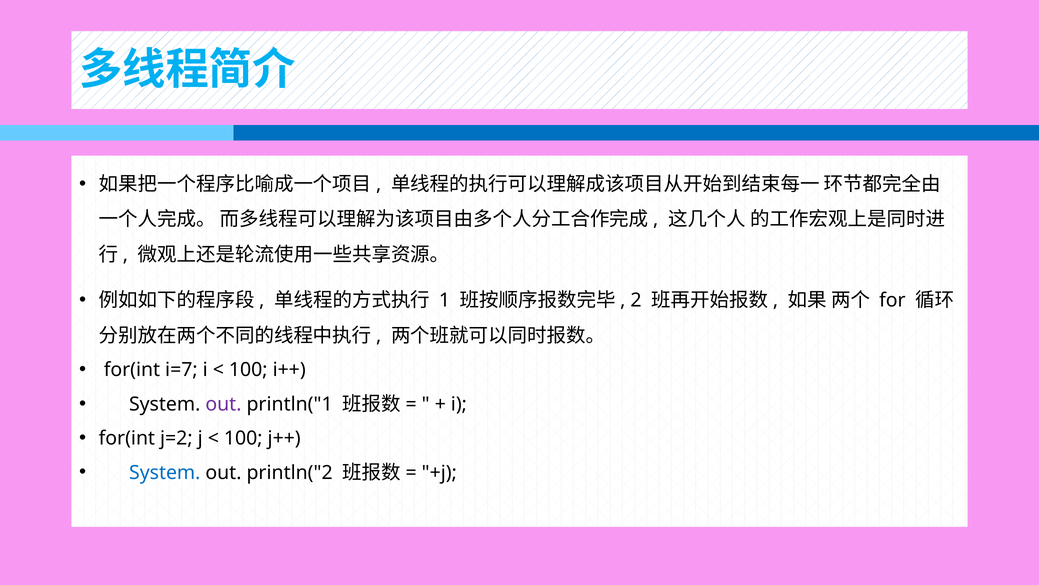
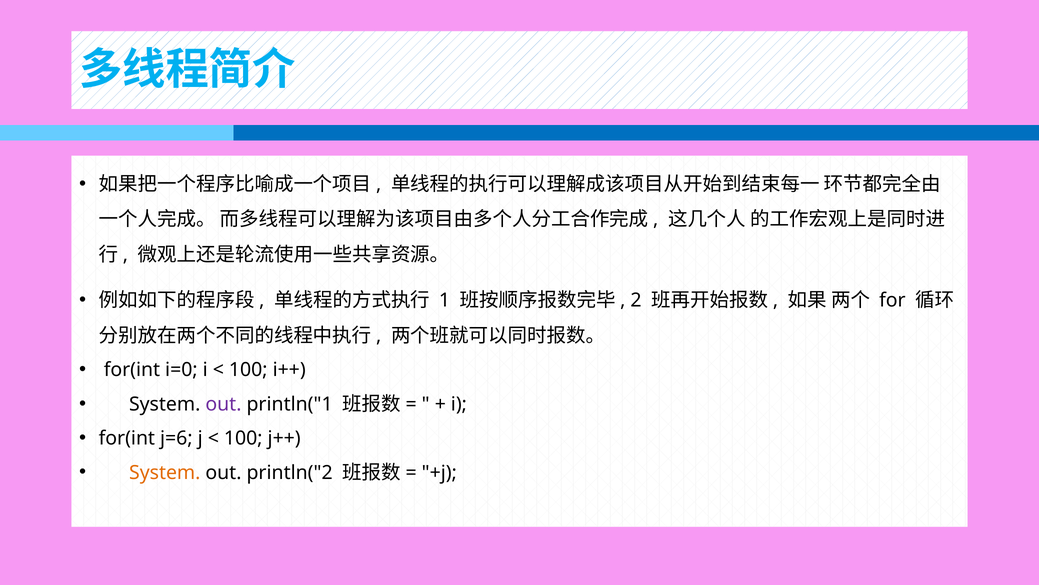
i=7: i=7 -> i=0 (181, 370)
j=2: j=2 -> j=6 (176, 438)
System colour: blue -> orange (165, 472)
